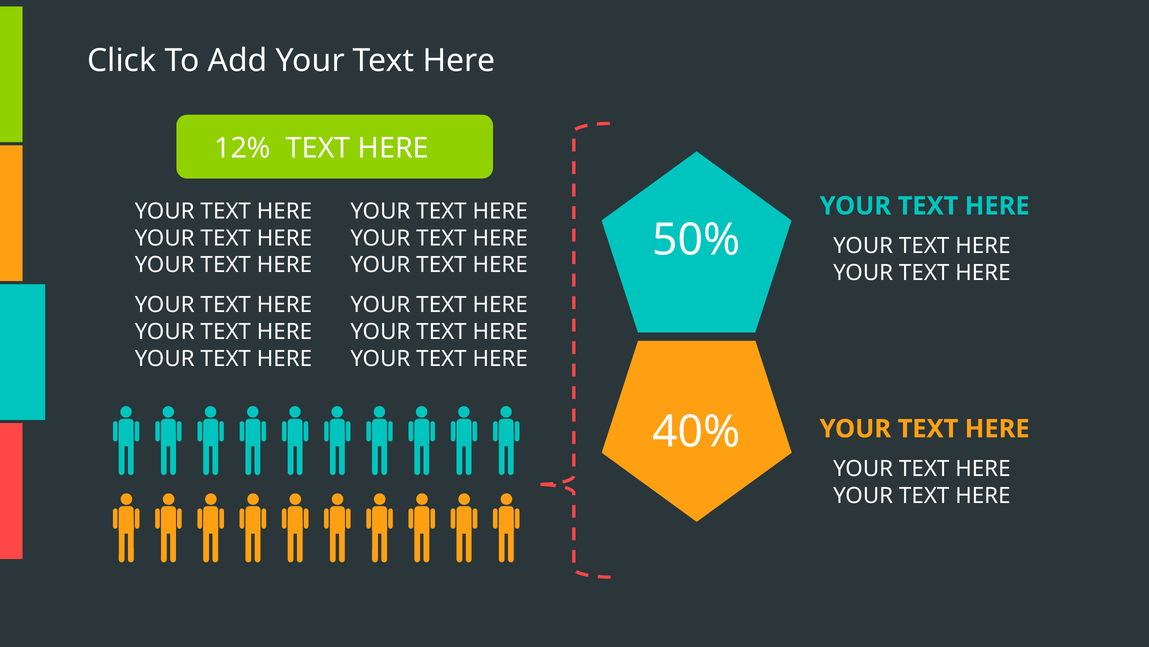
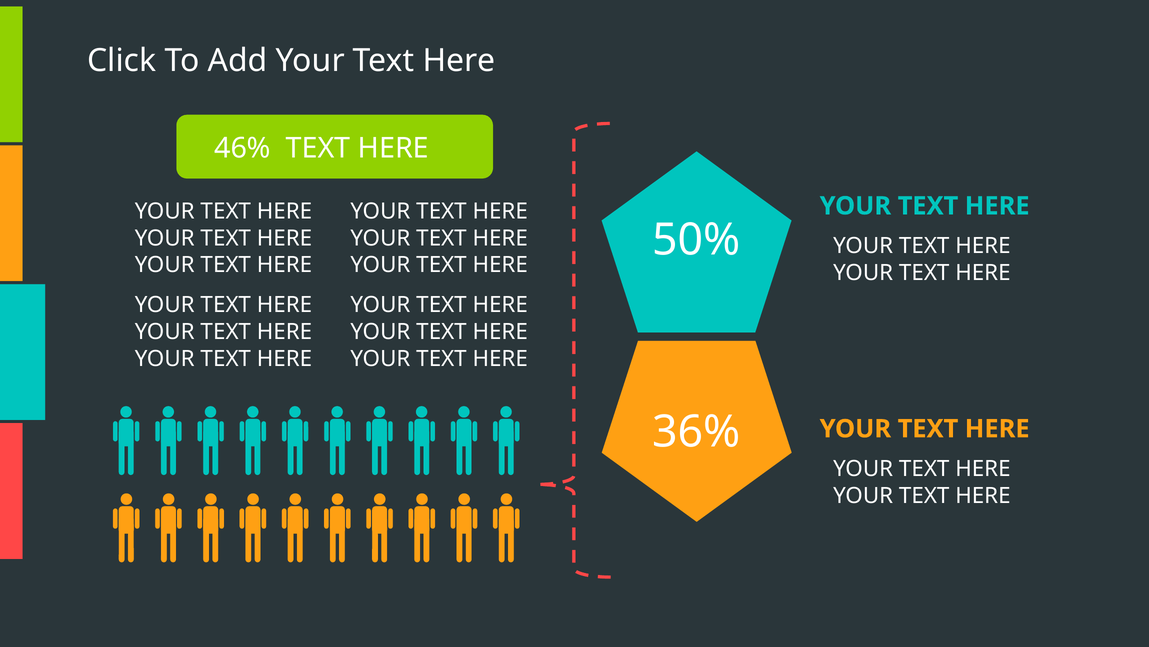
12%: 12% -> 46% (243, 148)
40%: 40% -> 36% (697, 431)
